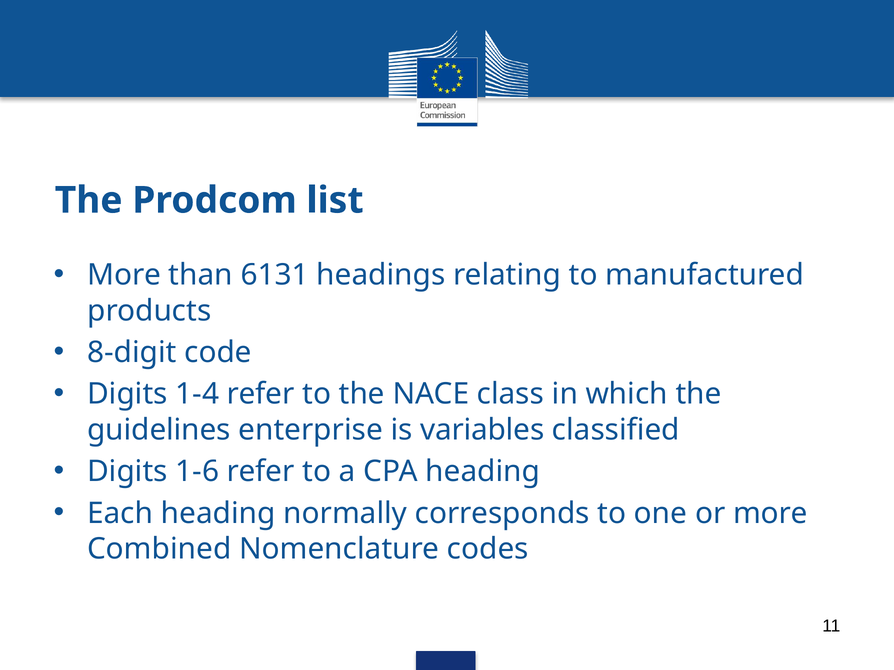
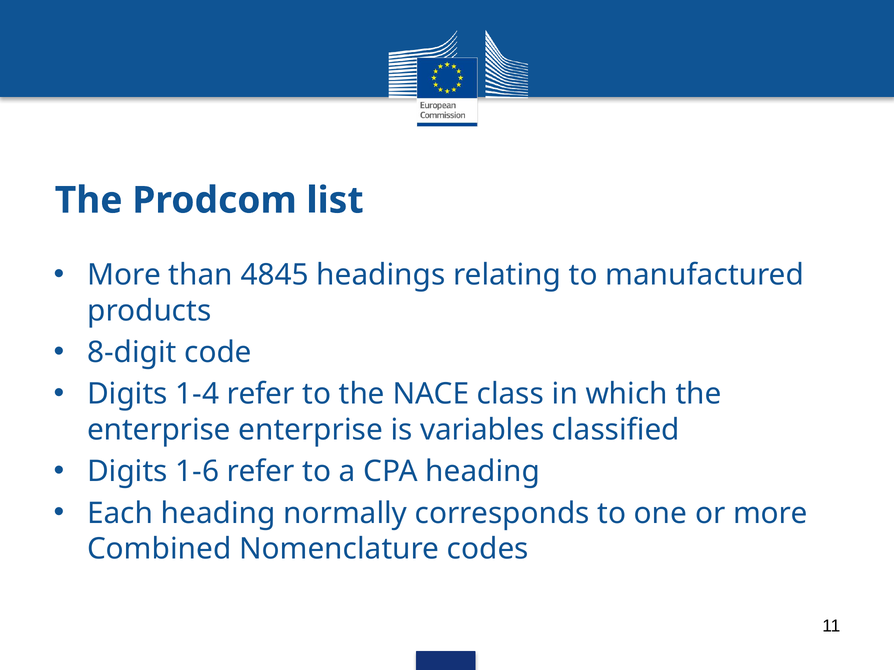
6131: 6131 -> 4845 (275, 275)
guidelines: guidelines -> enterprise (159, 430)
